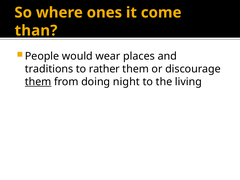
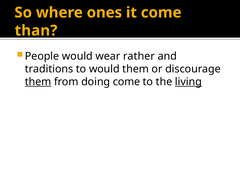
places: places -> rather (139, 56)
to rather: rather -> would (104, 69)
doing night: night -> come (126, 82)
living underline: none -> present (188, 82)
